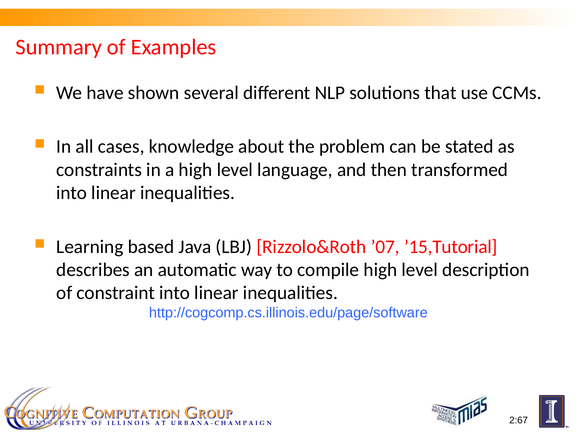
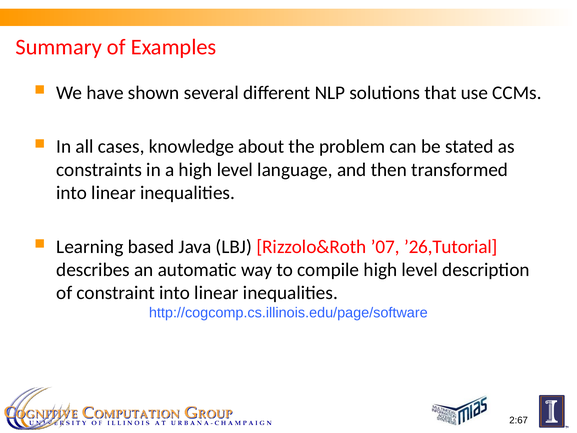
’15,Tutorial: ’15,Tutorial -> ’26,Tutorial (451, 247)
